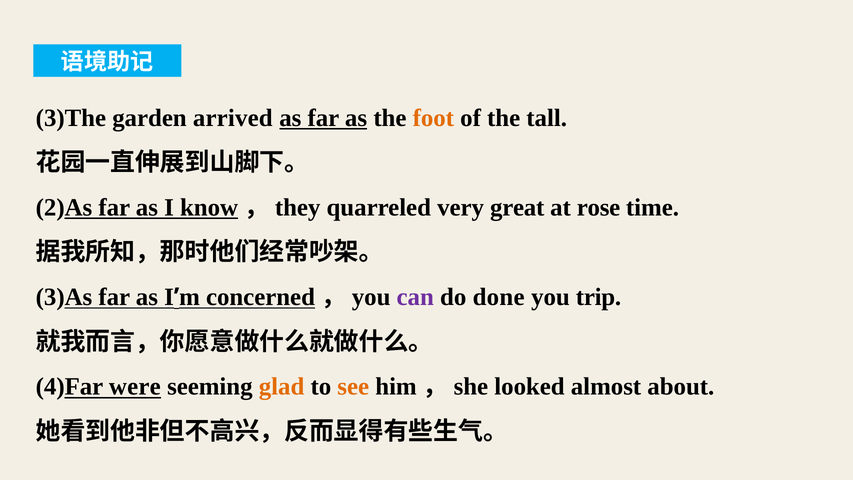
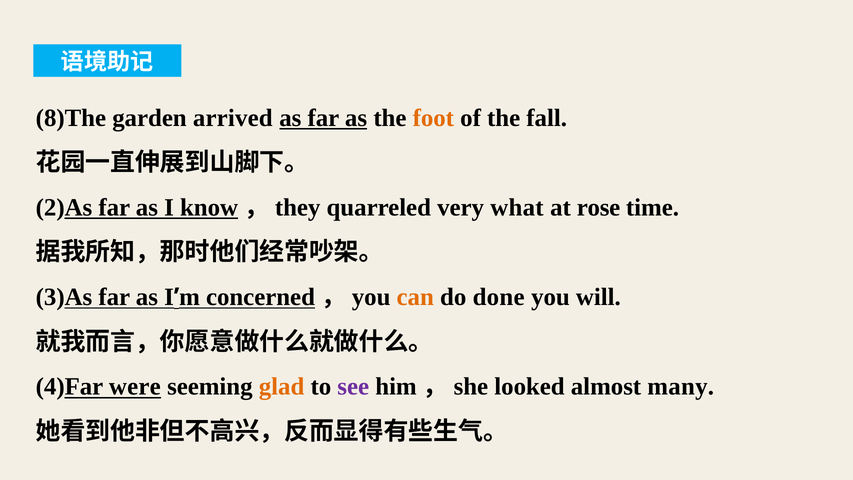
3)The: 3)The -> 8)The (71, 118)
tall: tall -> fall (547, 118)
great: great -> what (517, 207)
can colour: purple -> orange (415, 297)
trip: trip -> will (598, 297)
see colour: orange -> purple (353, 387)
about: about -> many (681, 387)
